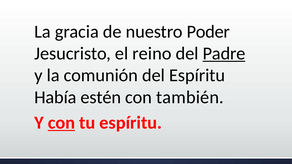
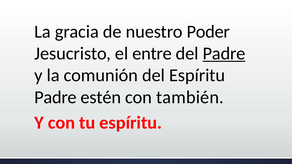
reino: reino -> entre (152, 54)
Había: Había -> Padre (55, 97)
con underline: present -> none (61, 123)
